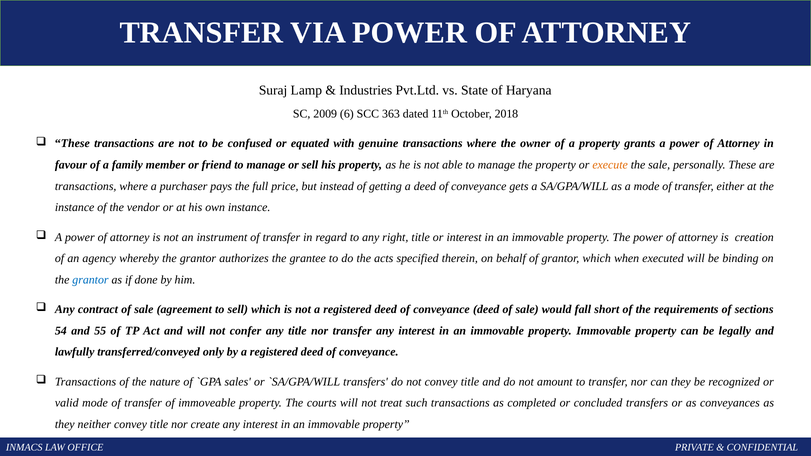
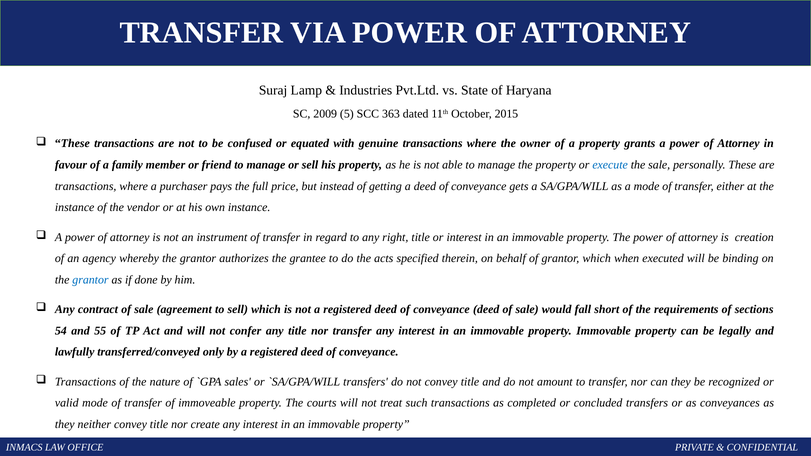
6: 6 -> 5 (347, 114)
2018: 2018 -> 2015 (506, 114)
execute colour: orange -> blue (610, 165)
